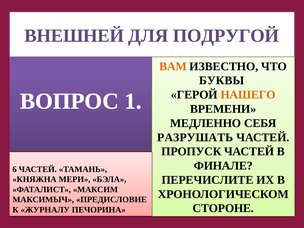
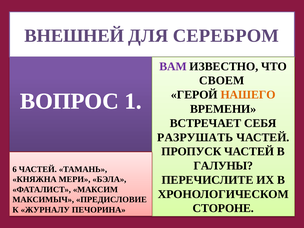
ПОДРУГОЙ: ПОДРУГОЙ -> СЕРЕБРОМ (226, 36)
ВАМ colour: orange -> purple (173, 66)
БУКВЫ: БУКВЫ -> СВОЕМ (222, 81)
МЕДЛЕННО: МЕДЛЕННО -> ВСТРЕЧАЕТ (206, 123)
ФИНАЛЕ: ФИНАЛЕ -> ГАЛУНЫ (223, 166)
